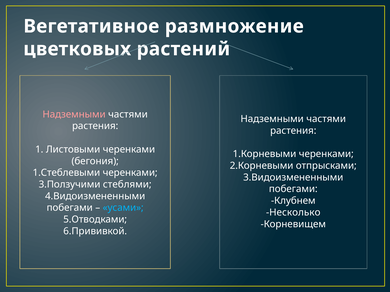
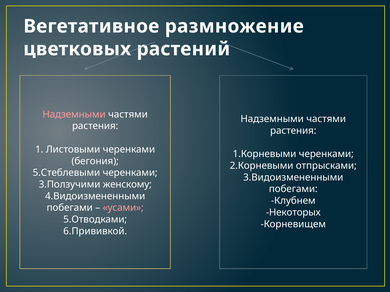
1.Стеблевыми: 1.Стеблевыми -> 5.Стеблевыми (66, 173)
стеблями: стеблями -> женскому (127, 185)
усами colour: light blue -> pink (123, 208)
Несколько: Несколько -> Некоторых (293, 213)
